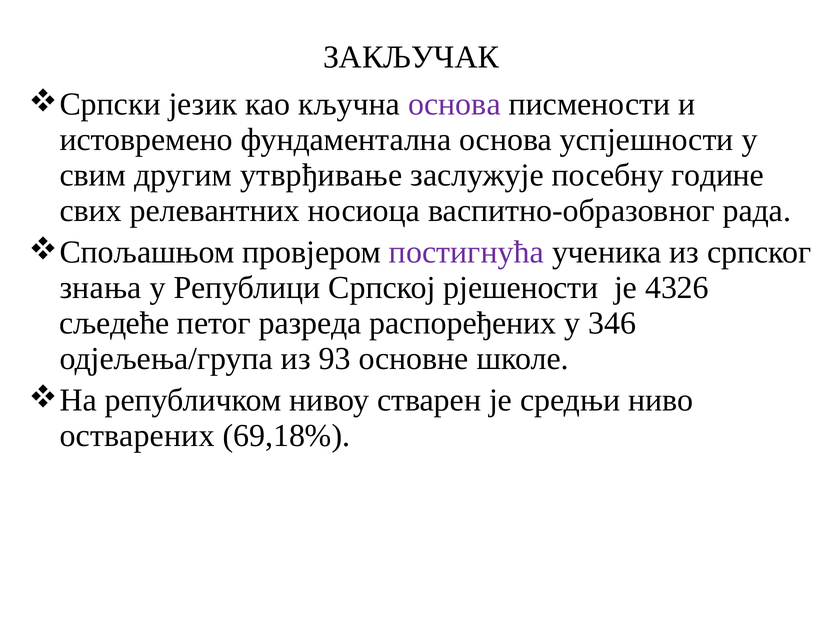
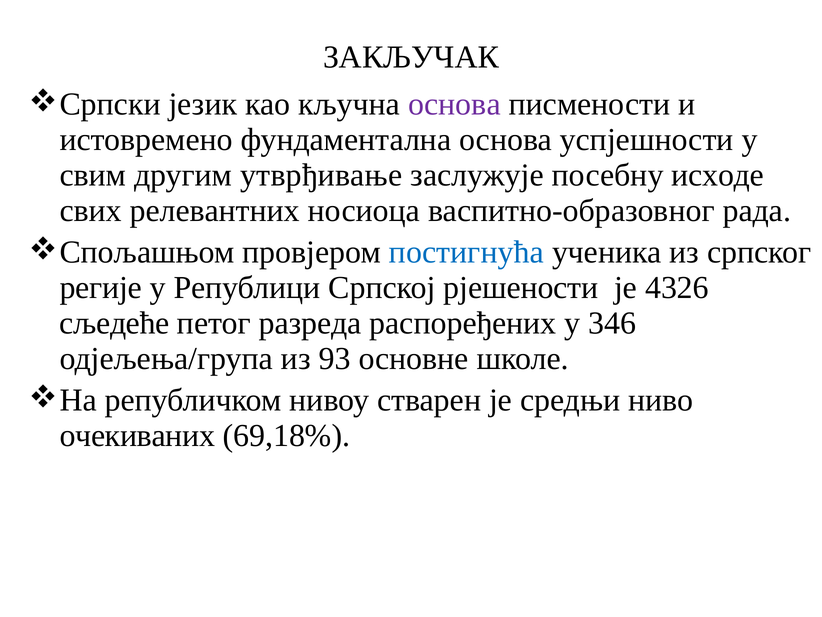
године: године -> исходе (718, 175)
постигнућа colour: purple -> blue (466, 252)
знања: знања -> регијe (101, 288)
остварених: остварених -> очекиваних (137, 435)
